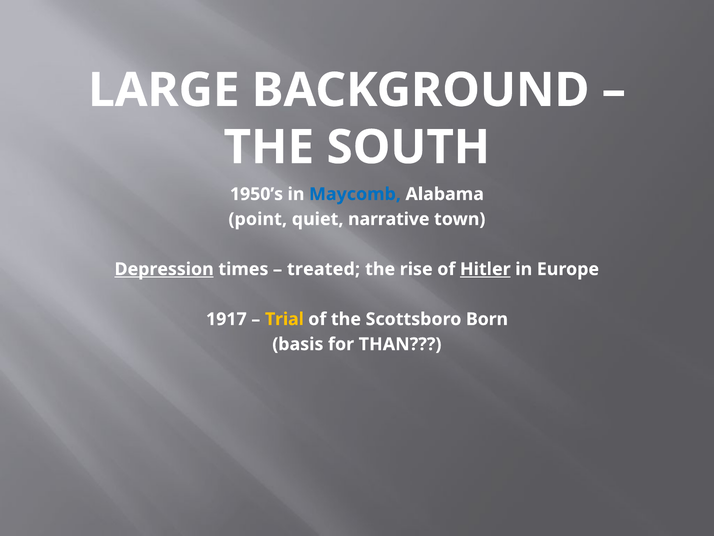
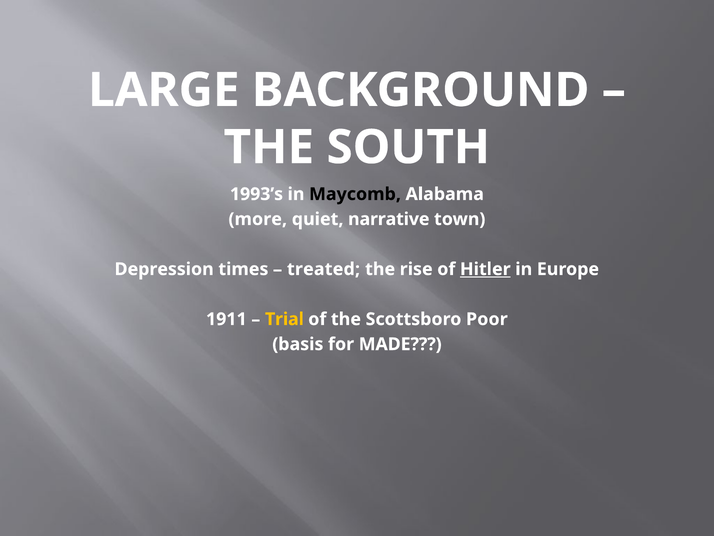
1950’s: 1950’s -> 1993’s (256, 194)
Maycomb colour: blue -> black (355, 194)
point: point -> more (258, 219)
Depression underline: present -> none (164, 269)
1917: 1917 -> 1911 (226, 319)
Born: Born -> Poor (487, 319)
THAN: THAN -> MADE (400, 344)
